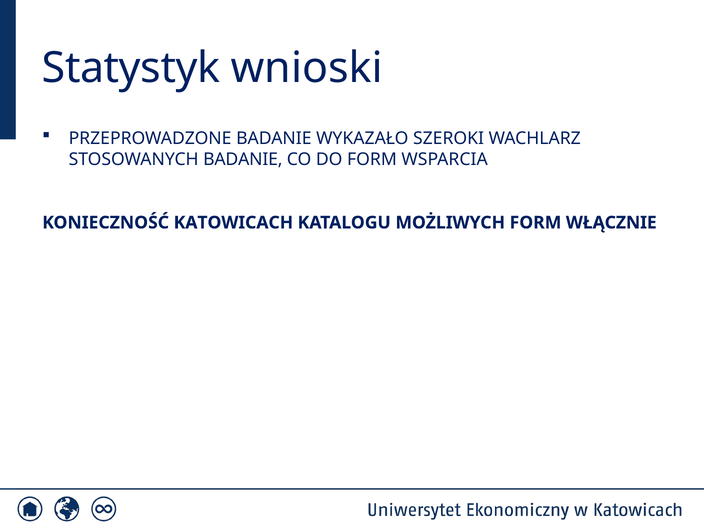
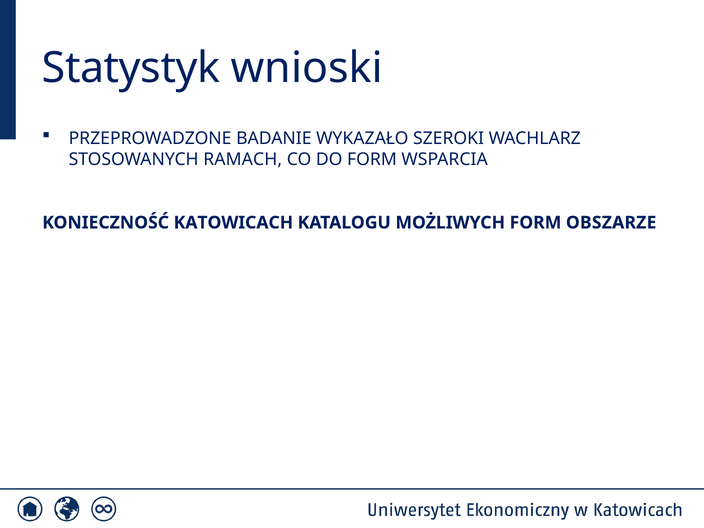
STOSOWANYCH BADANIE: BADANIE -> RAMACH (243, 160)
WŁĄCZNIE: WŁĄCZNIE -> OBSZARZE (611, 223)
